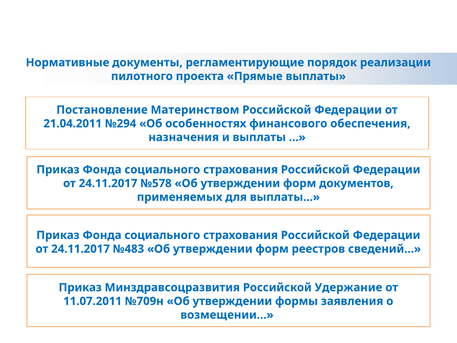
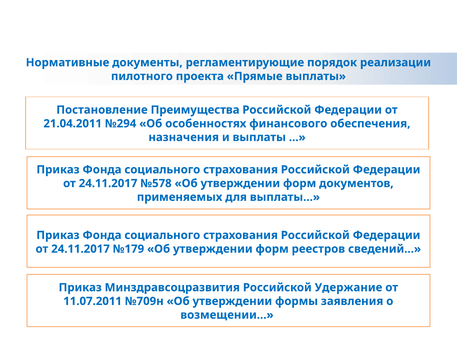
Материнством: Материнством -> Преимущества (195, 110)
№483: №483 -> №179 (128, 249)
